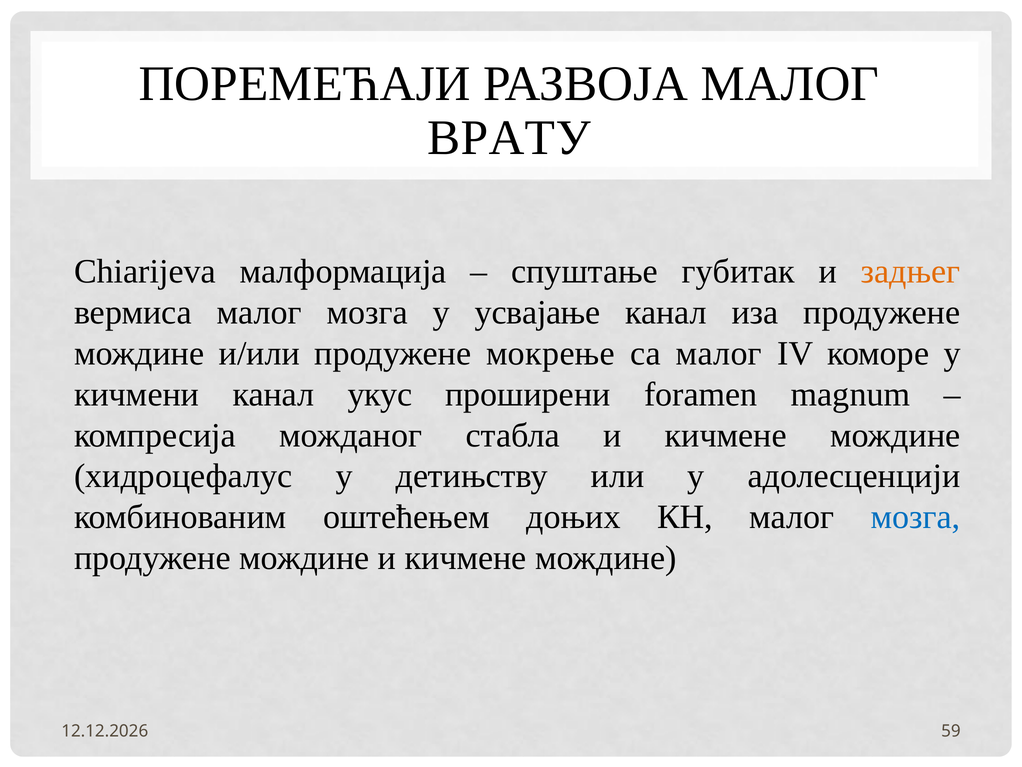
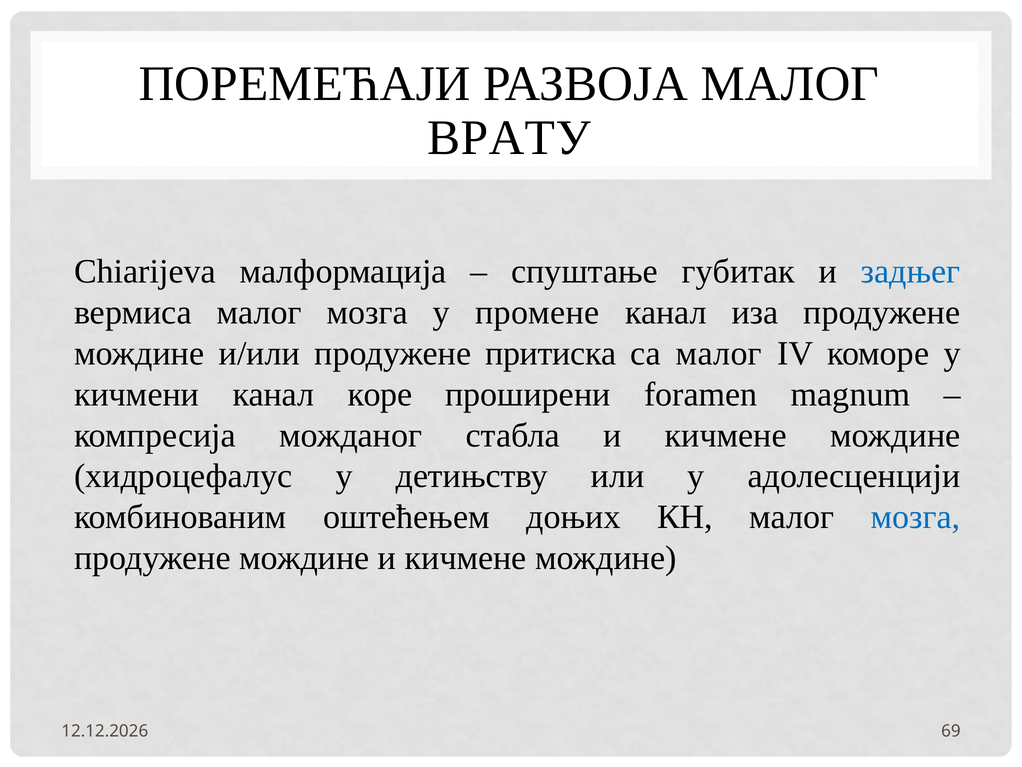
задњег colour: orange -> blue (910, 271)
усвајање: усвајање -> промене (537, 312)
мокрење: мокрење -> притиска (551, 353)
укус: укус -> коре (380, 394)
59: 59 -> 69 (951, 731)
